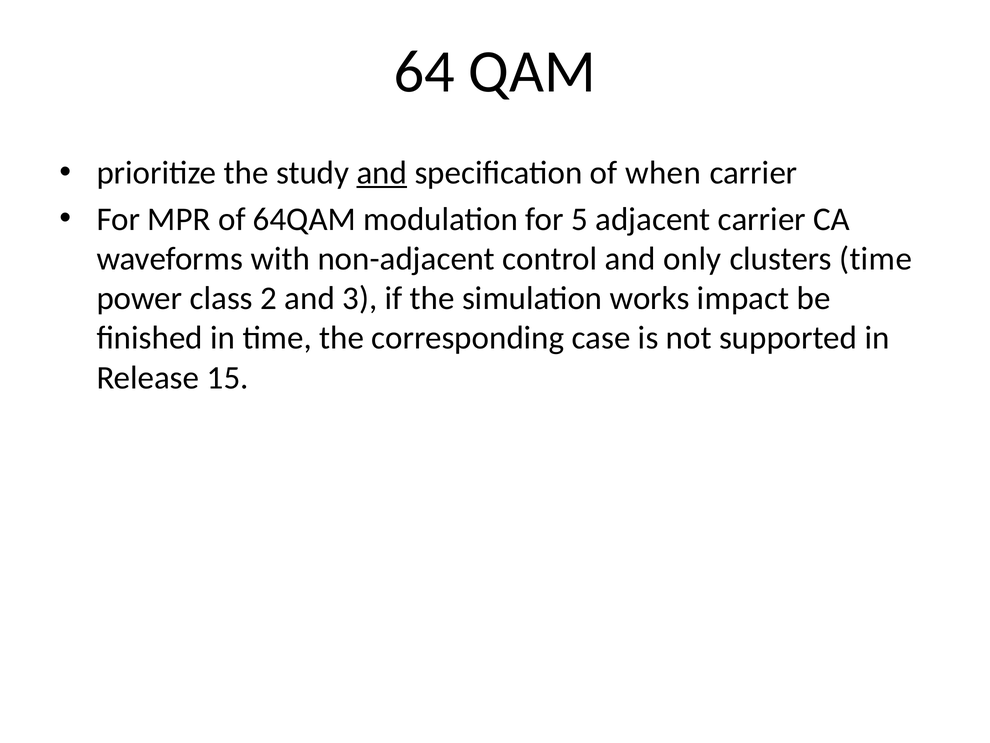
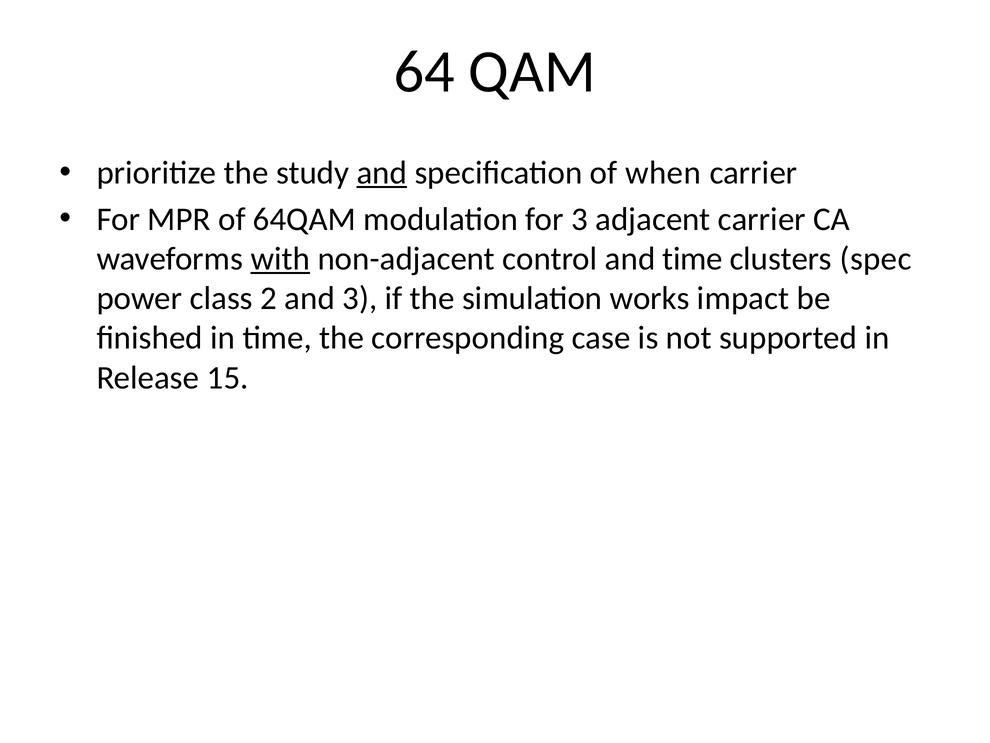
for 5: 5 -> 3 (579, 219)
with underline: none -> present (280, 259)
and only: only -> time (693, 259)
clusters time: time -> spec (876, 259)
